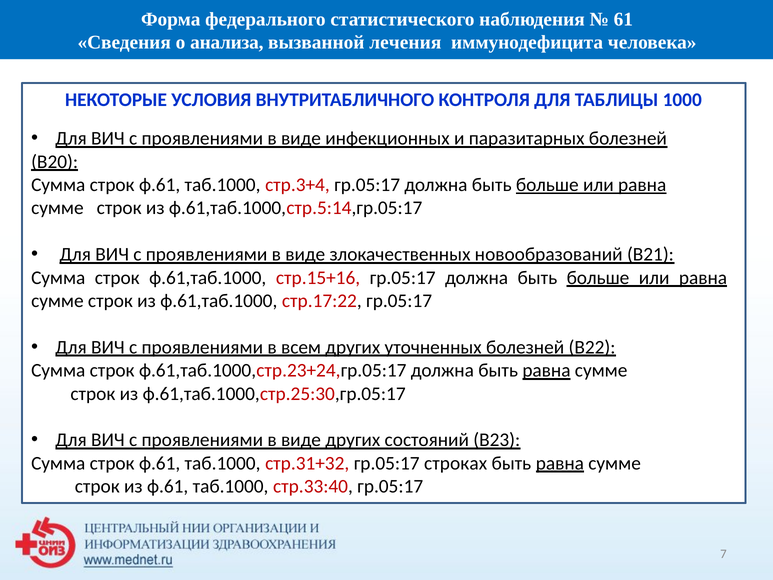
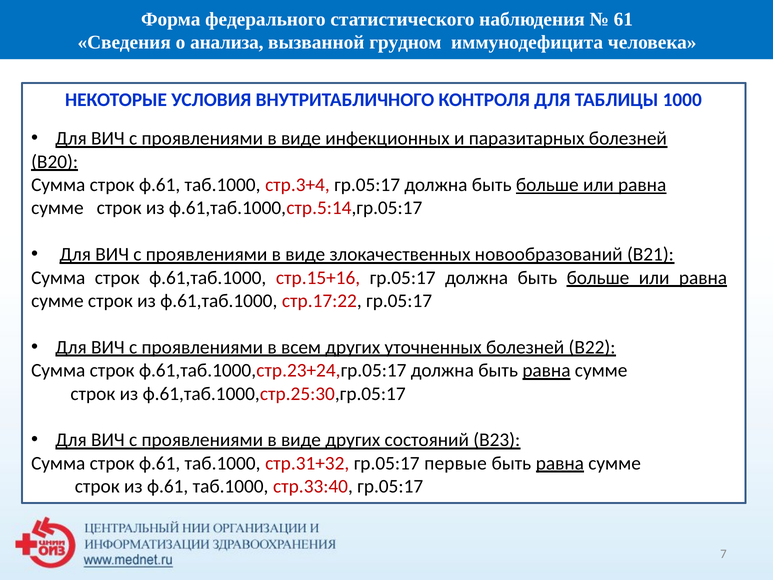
лечения: лечения -> грудном (405, 43)
строках: строках -> первые (456, 463)
